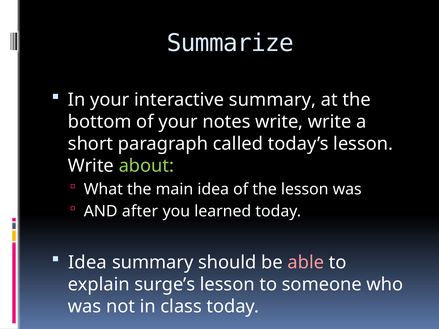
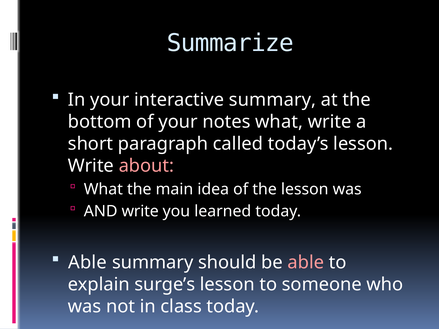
notes write: write -> what (279, 122)
about colour: light green -> pink (146, 166)
AND after: after -> write (140, 212)
Idea: Idea -> Able (88, 263)
